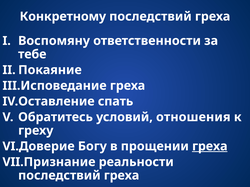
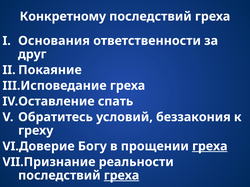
Воспомяну: Воспомяну -> Основания (54, 41)
тебе: тебе -> друг (32, 54)
отношения: отношения -> беззакония (193, 117)
греха underline: none -> present (122, 176)
